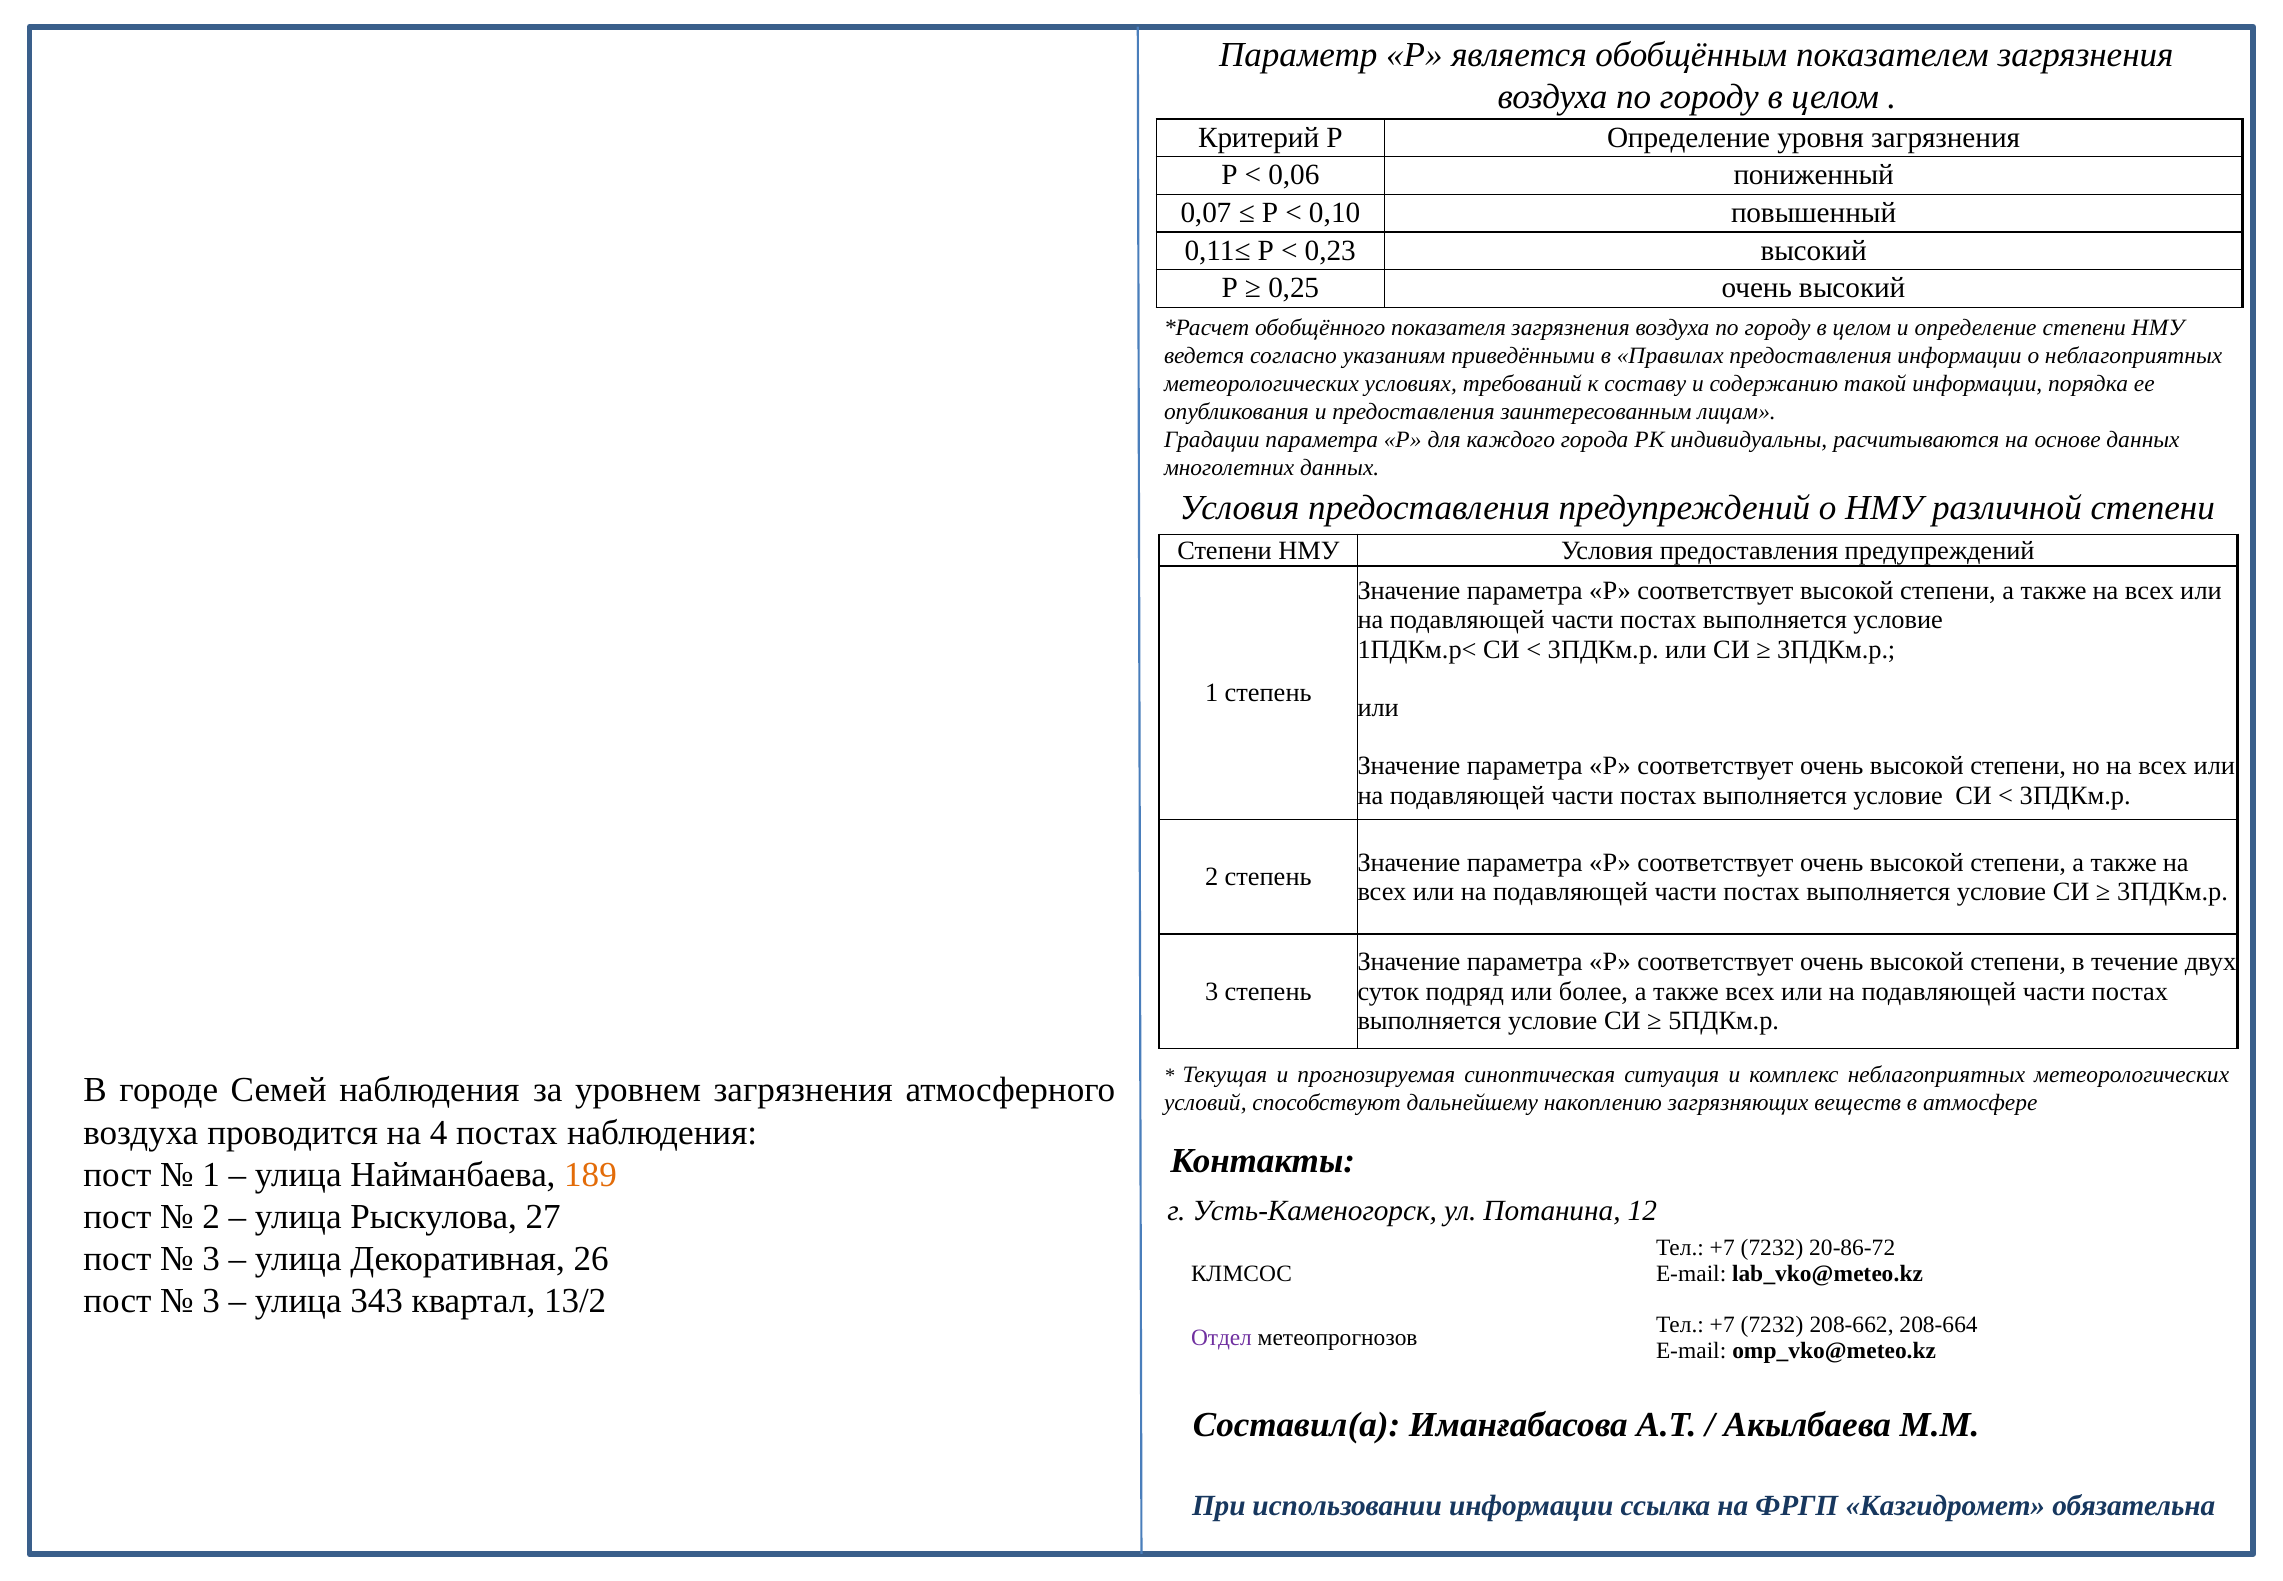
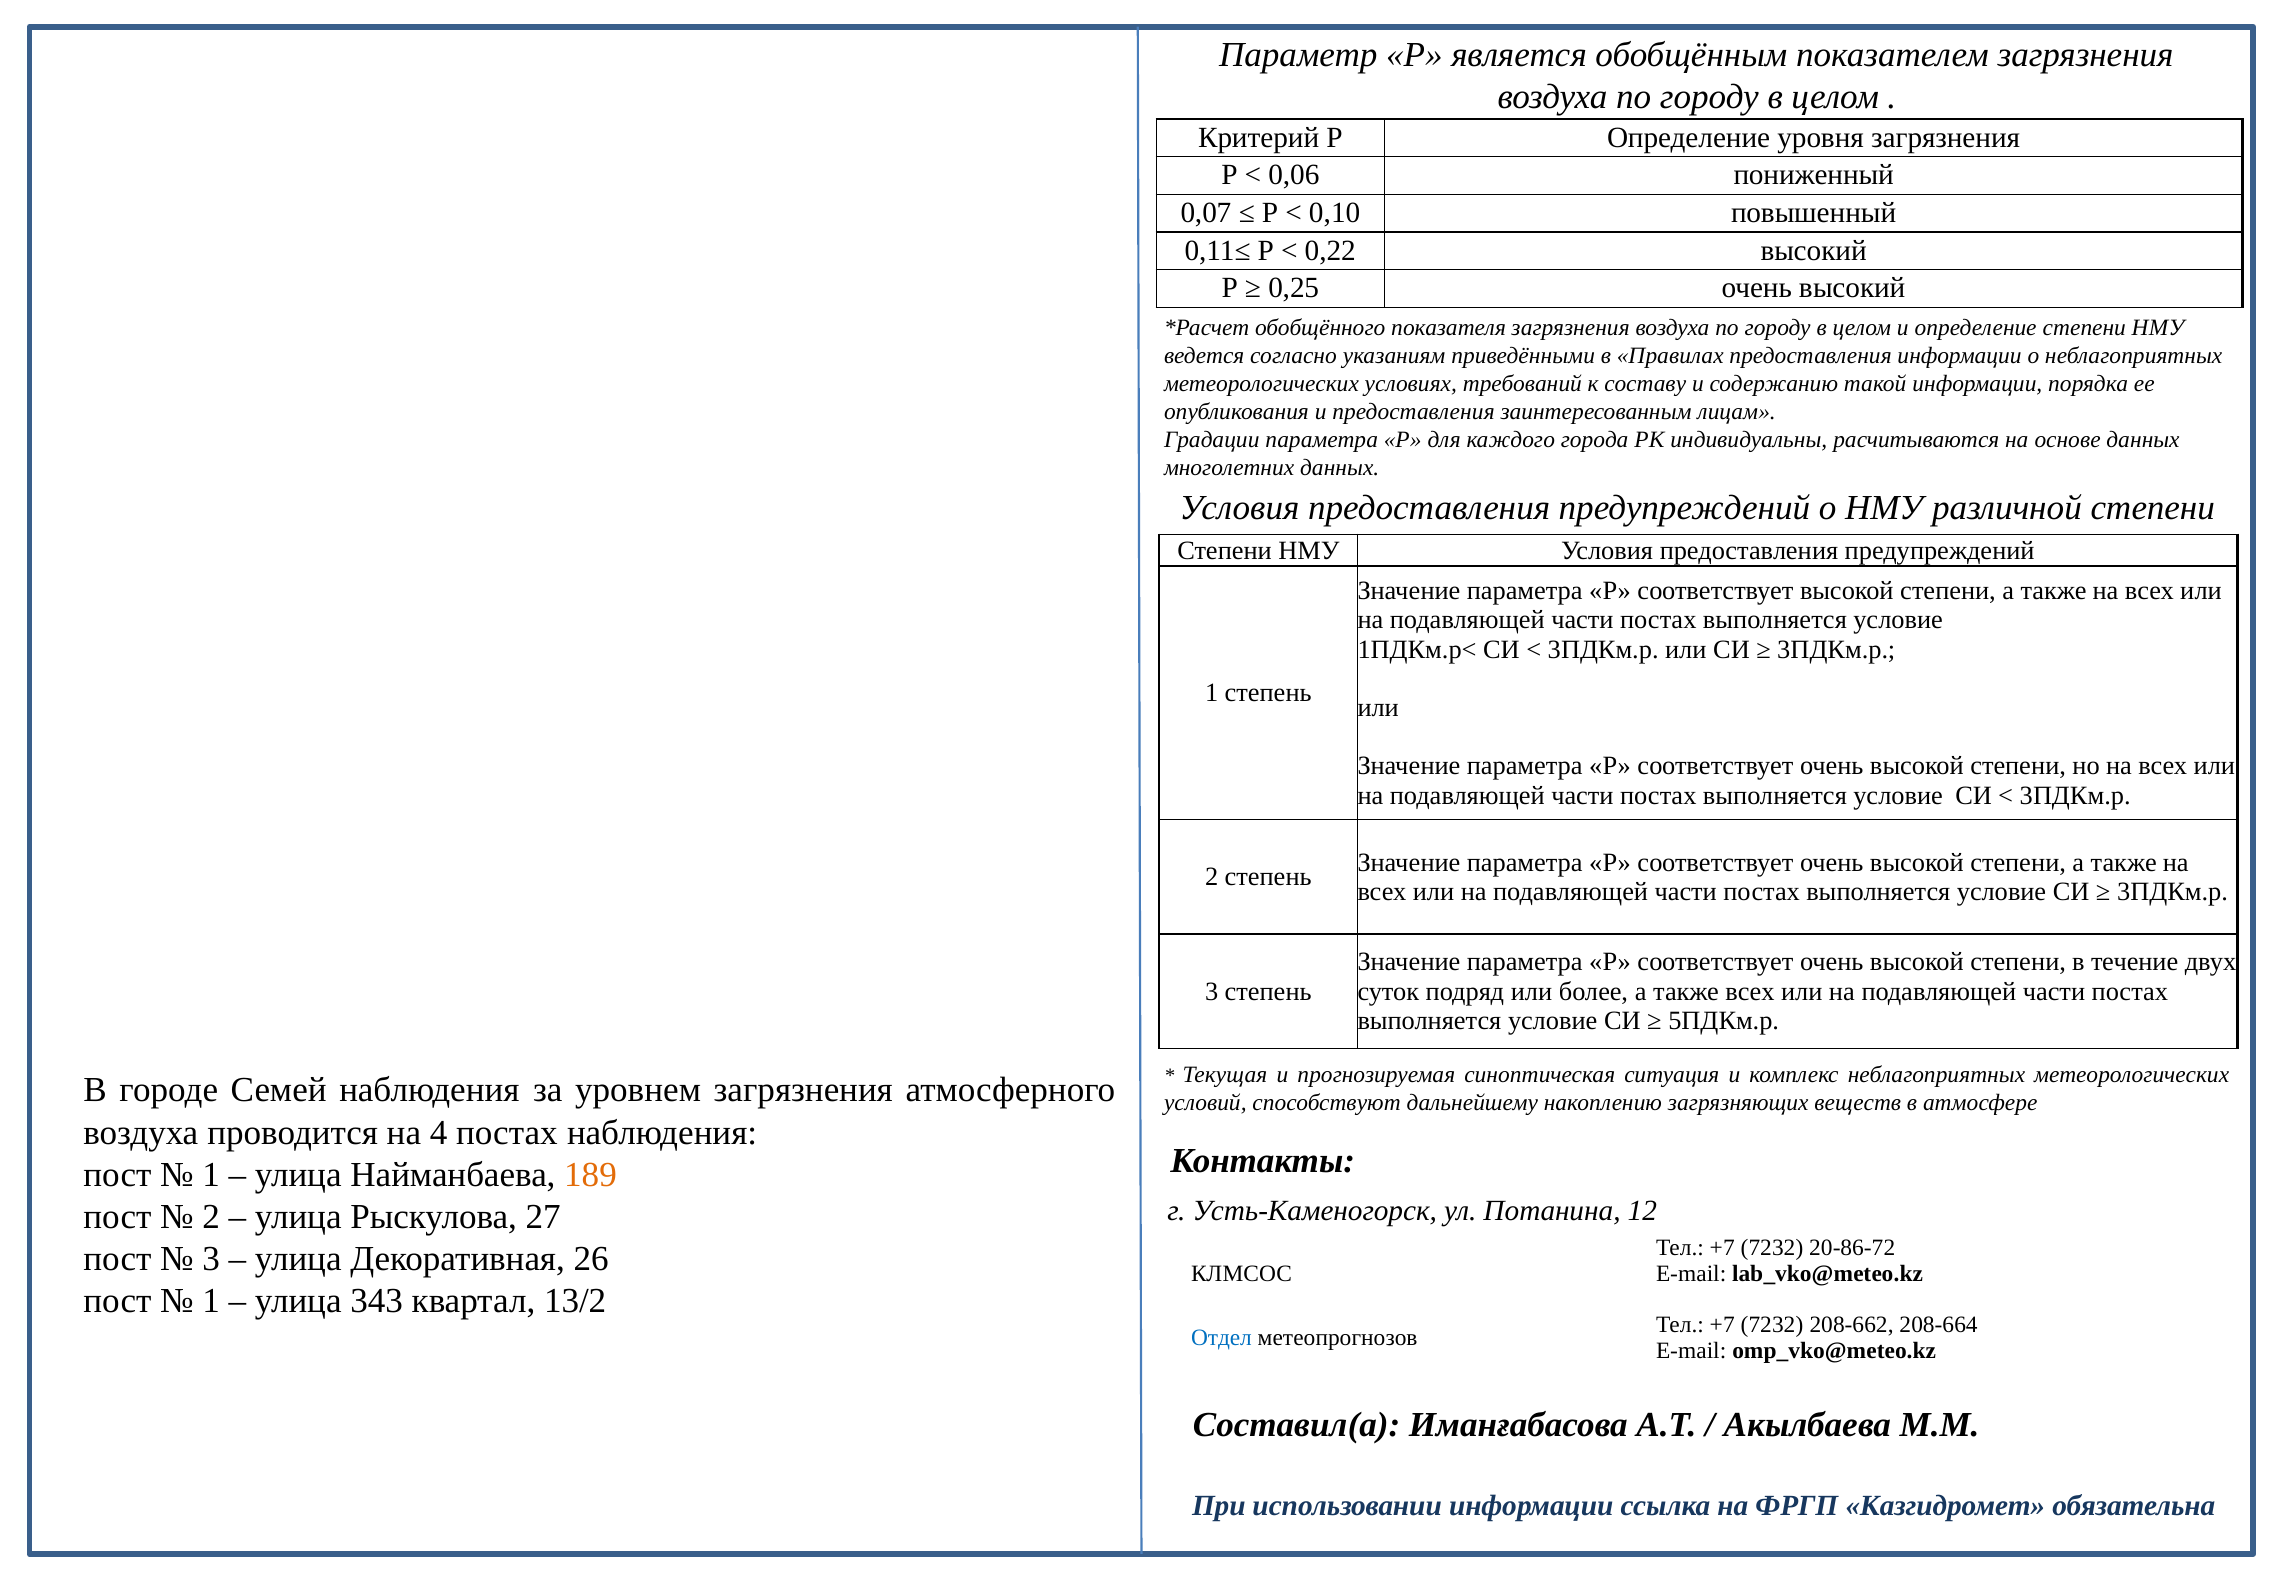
0,23: 0,23 -> 0,22 (1330, 250)
3: 3 -> 1 (211, 1301)
Отдел colour: purple -> blue (1221, 1337)
